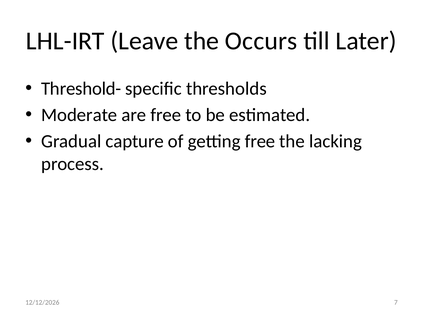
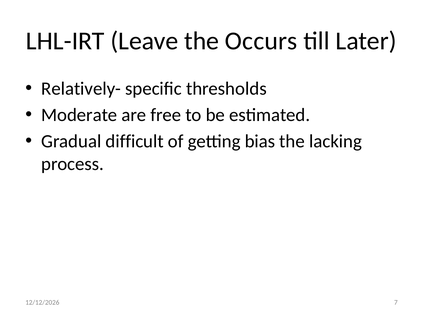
Threshold-: Threshold- -> Relatively- (81, 89)
capture: capture -> difficult (135, 141)
getting free: free -> bias (260, 141)
